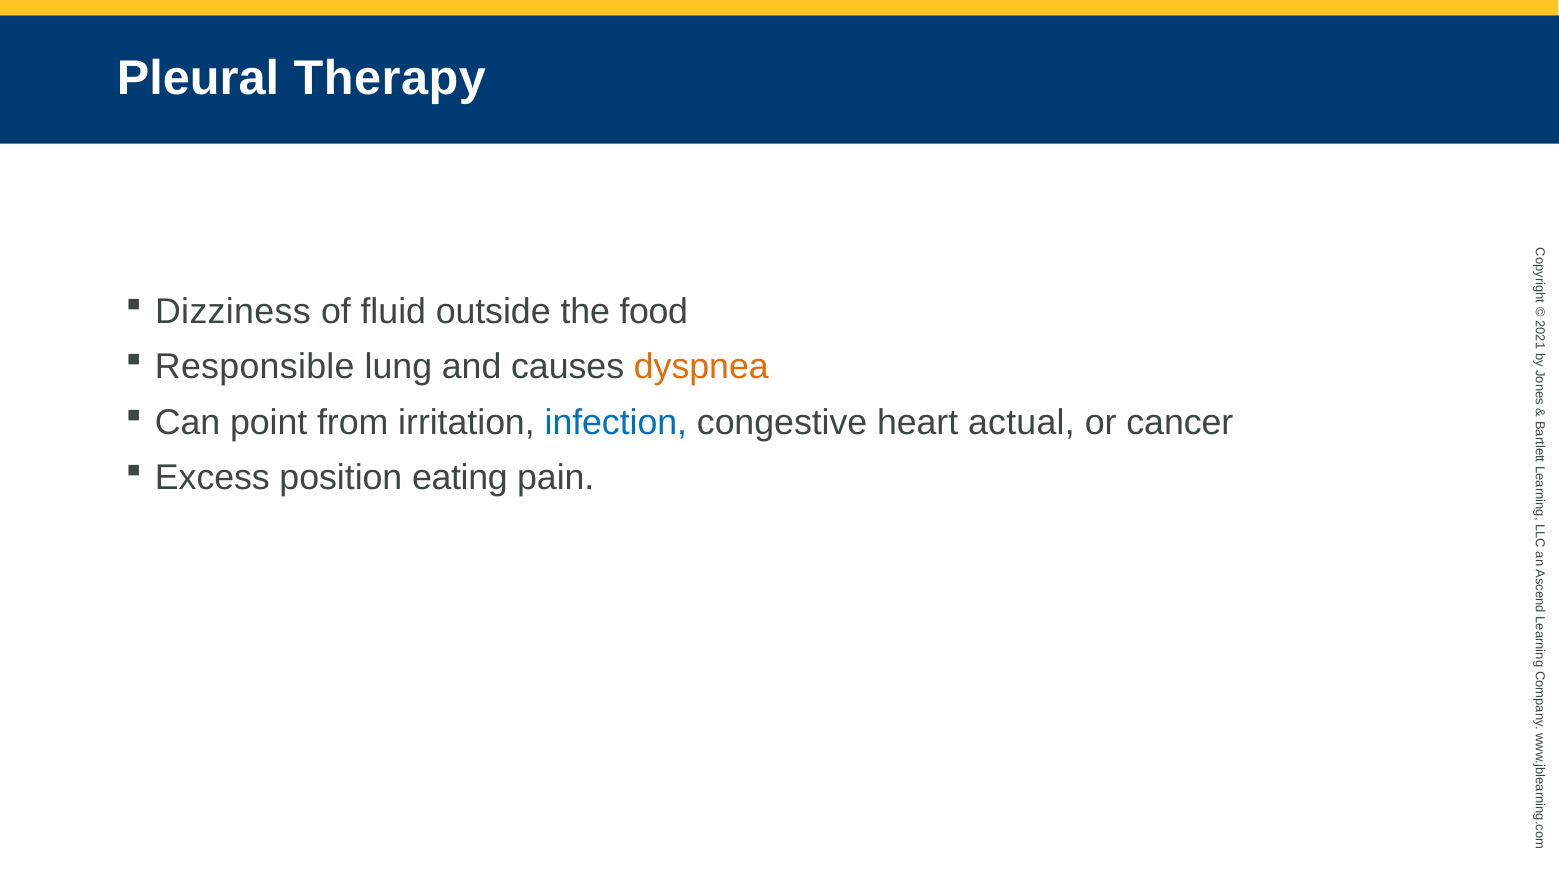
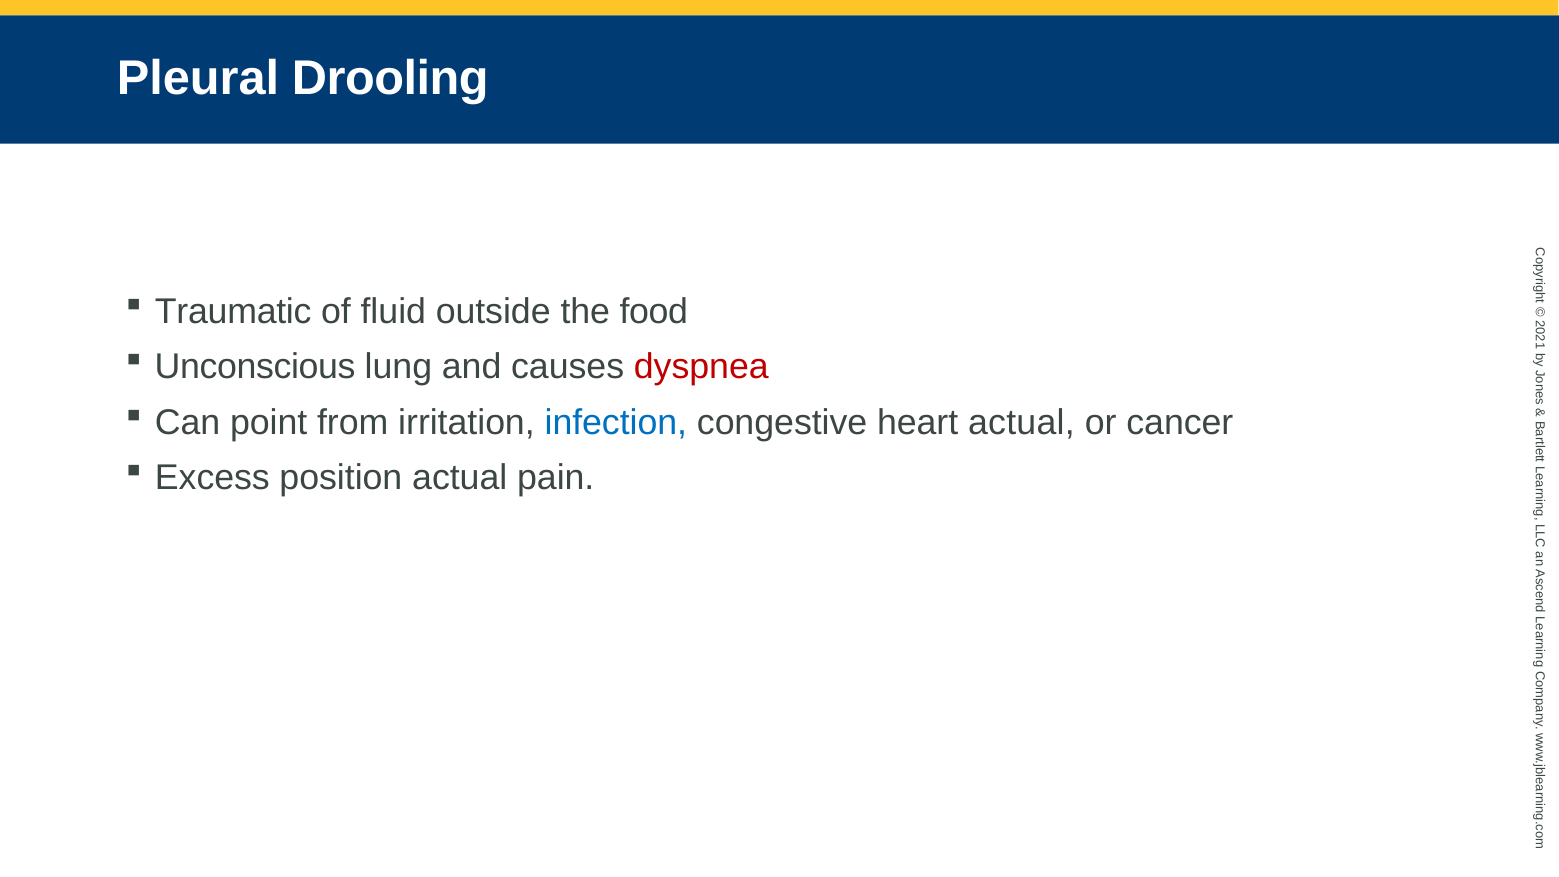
Therapy: Therapy -> Drooling (390, 78)
Dizziness: Dizziness -> Traumatic (233, 312)
Responsible: Responsible -> Unconscious (255, 367)
dyspnea colour: orange -> red (701, 367)
position eating: eating -> actual (460, 478)
